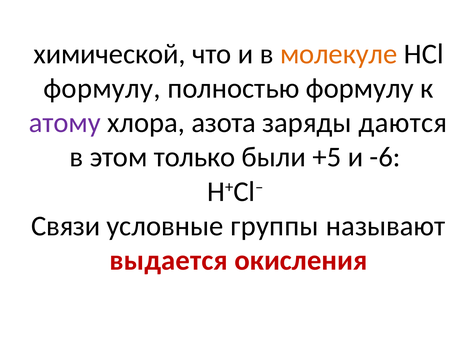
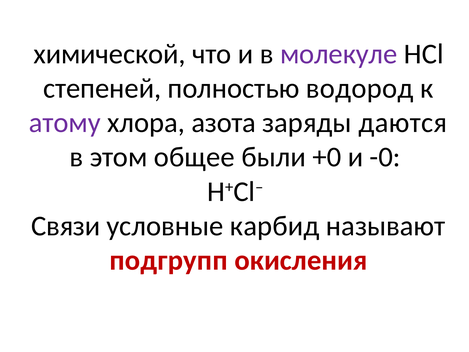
молекуле colour: orange -> purple (339, 54)
формулу: формулу -> степеней (102, 88)
полностью формулу: формулу -> водород (360, 88)
только: только -> общее (194, 157)
+5: +5 -> +0 (327, 157)
-6: -6 -> -0 (385, 157)
группы: группы -> карбид (275, 226)
выдается: выдается -> подгрупп (169, 260)
